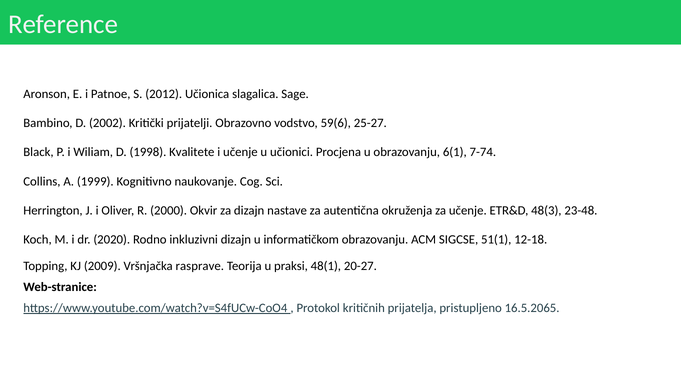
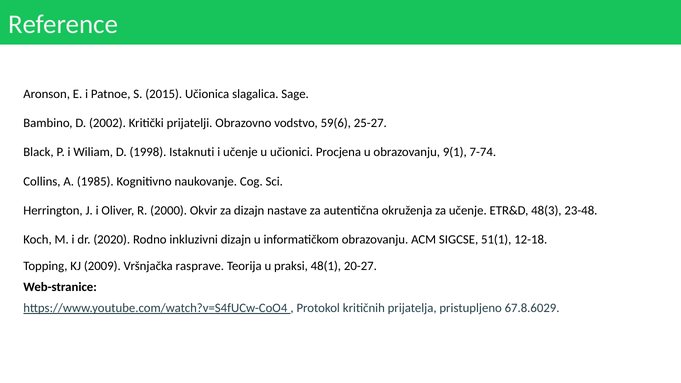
2012: 2012 -> 2015 (164, 94)
Kvalitete: Kvalitete -> Istaknuti (192, 152)
6(1: 6(1 -> 9(1 (455, 152)
1999: 1999 -> 1985 (95, 181)
16.5.2065: 16.5.2065 -> 67.8.6029 (532, 308)
